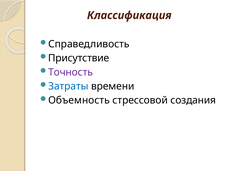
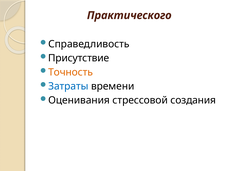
Классификация: Классификация -> Практического (129, 15)
Точность colour: purple -> orange (71, 72)
Объемность: Объемность -> Оценивания (79, 100)
